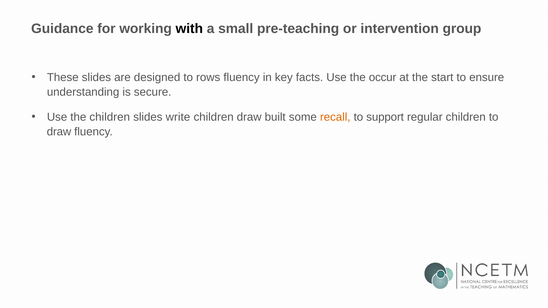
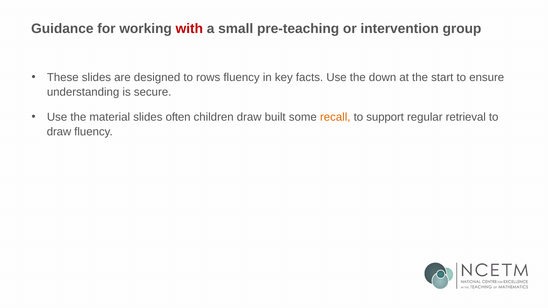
with colour: black -> red (189, 29)
occur: occur -> down (383, 77)
the children: children -> material (110, 117)
write: write -> often (178, 117)
regular children: children -> retrieval (466, 117)
